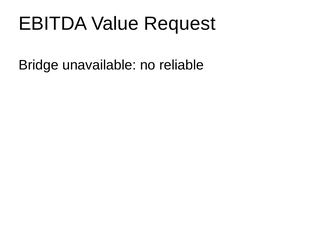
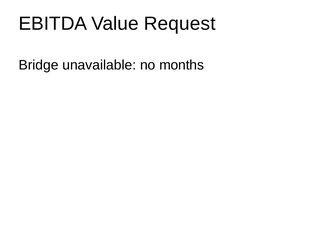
reliable: reliable -> months (182, 65)
